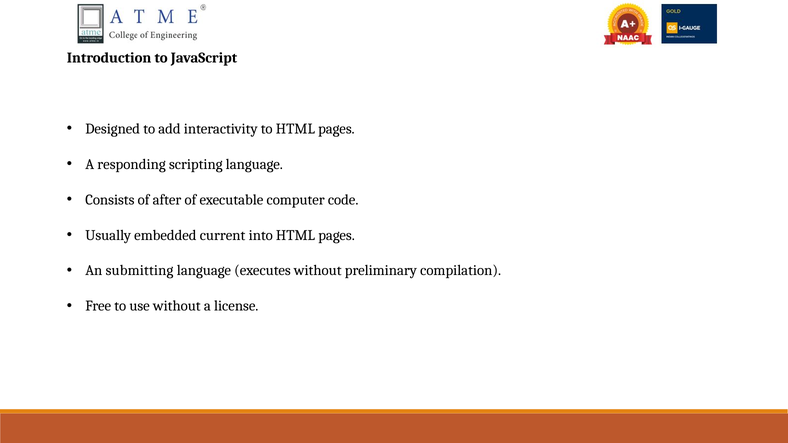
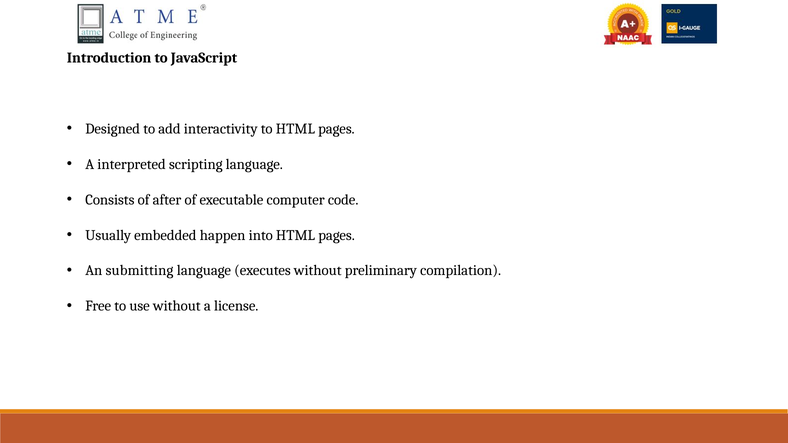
responding: responding -> interpreted (132, 164)
current: current -> happen (223, 235)
